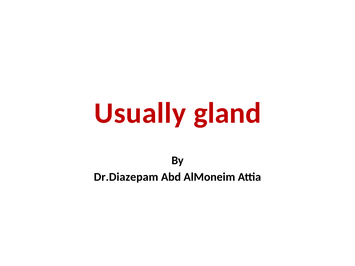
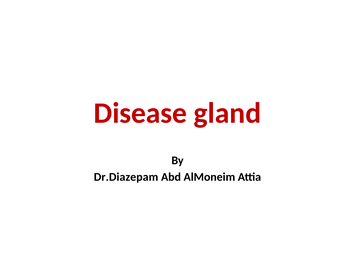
Usually: Usually -> Disease (140, 113)
